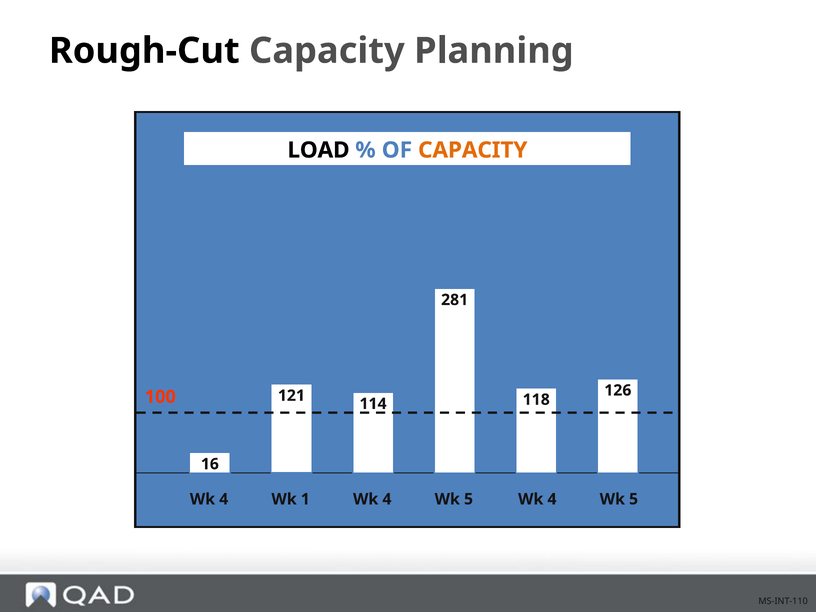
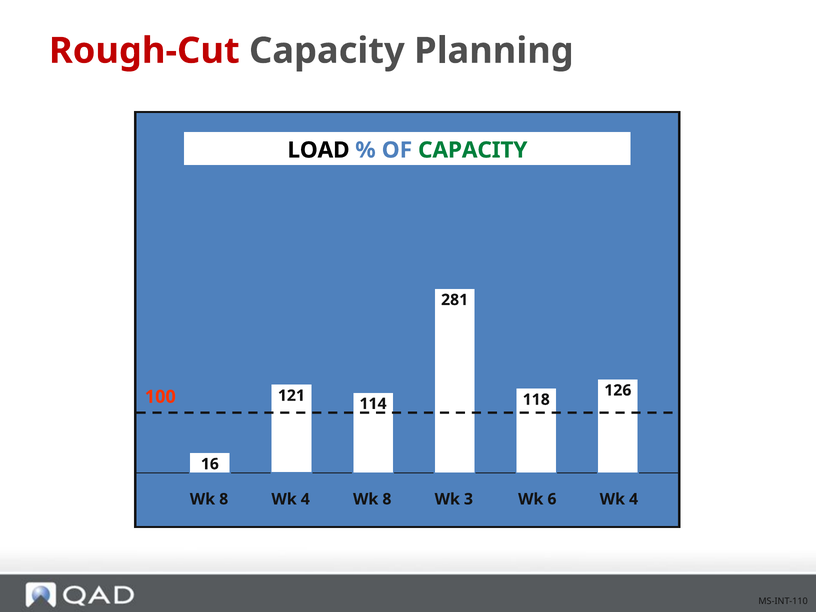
Rough-Cut colour: black -> red (144, 51)
CAPACITY colour: orange -> green (473, 150)
4: 4 -> 8 (224, 499)
1: 1 -> 4 (305, 499)
4: 4 -> 8 (387, 499)
5: 5 -> 3 (469, 499)
4: 4 -> 6 (552, 499)
5: 5 -> 4 (634, 499)
